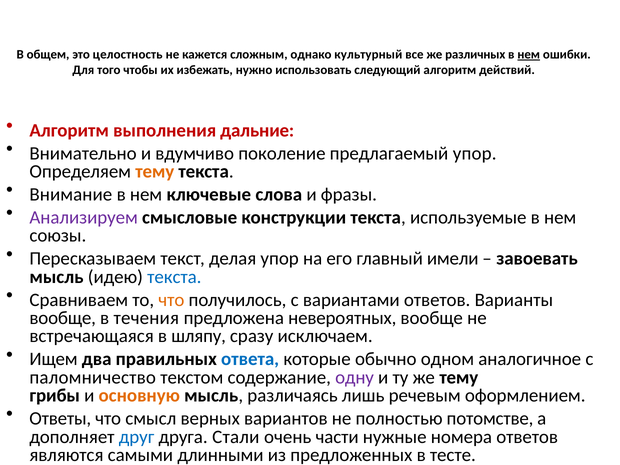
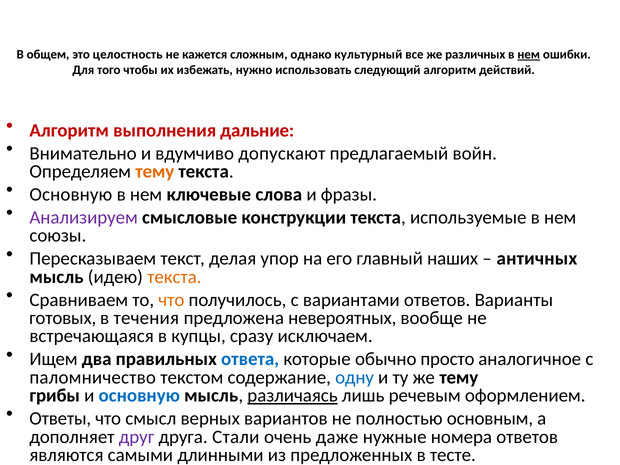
поколение: поколение -> допускают (282, 153)
предлагаемый упор: упор -> войн (475, 153)
Внимание: Внимание -> Основную (71, 195)
имели: имели -> наших (453, 259)
завоевать: завоевать -> античных (537, 259)
текста colour: blue -> orange (174, 277)
вообще: вообще -> готовых (63, 318)
шляпу: шляпу -> купцы (199, 336)
одном: одном -> просто (448, 359)
одну colour: purple -> blue (355, 377)
основную colour: orange -> blue (139, 396)
различаясь underline: none -> present (293, 396)
потомстве: потомстве -> основным (490, 419)
друг colour: blue -> purple (137, 437)
части: части -> даже (337, 437)
